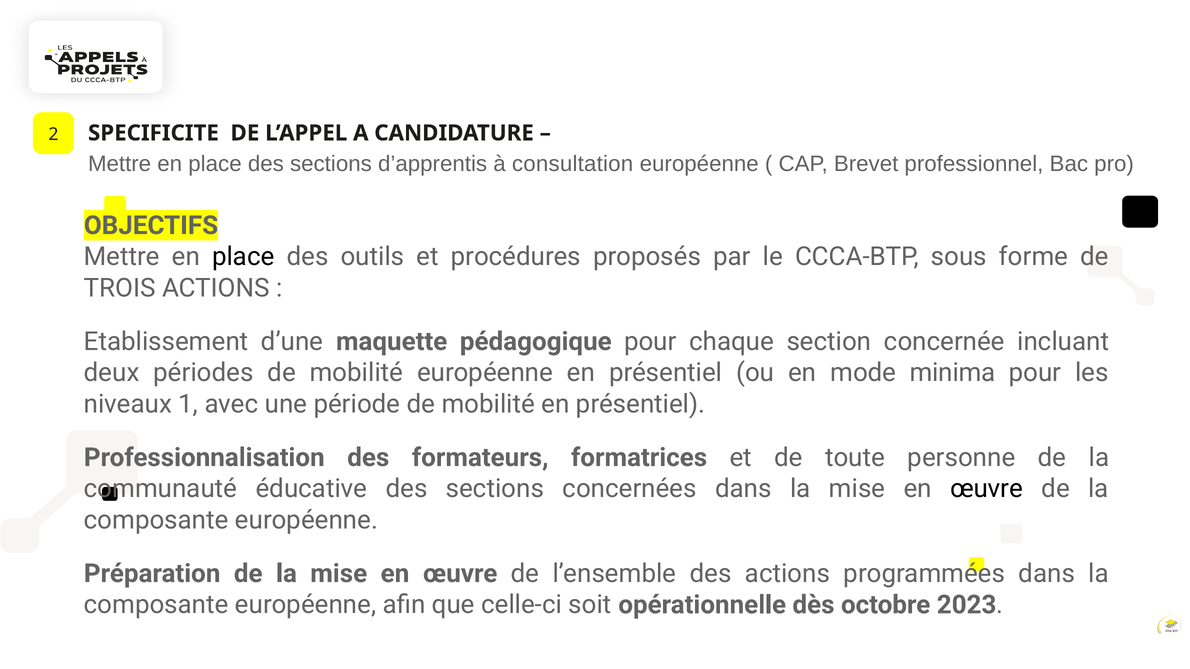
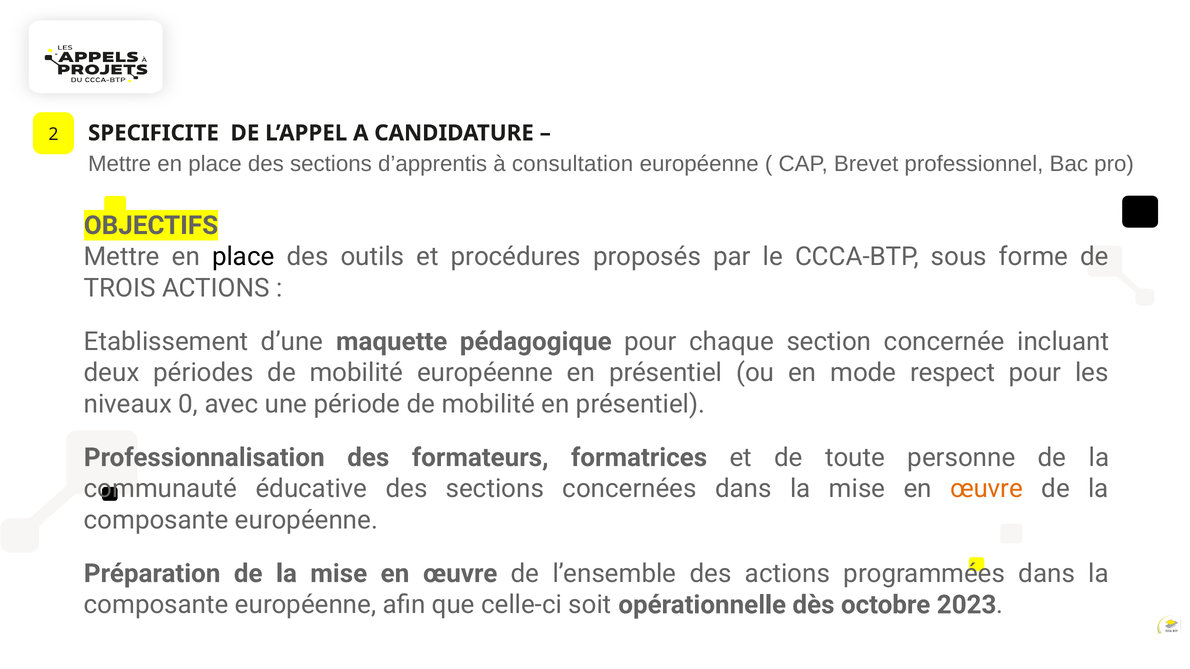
minima: minima -> respect (953, 373)
1: 1 -> 0 (188, 404)
œuvre colour: black -> orange (987, 489)
